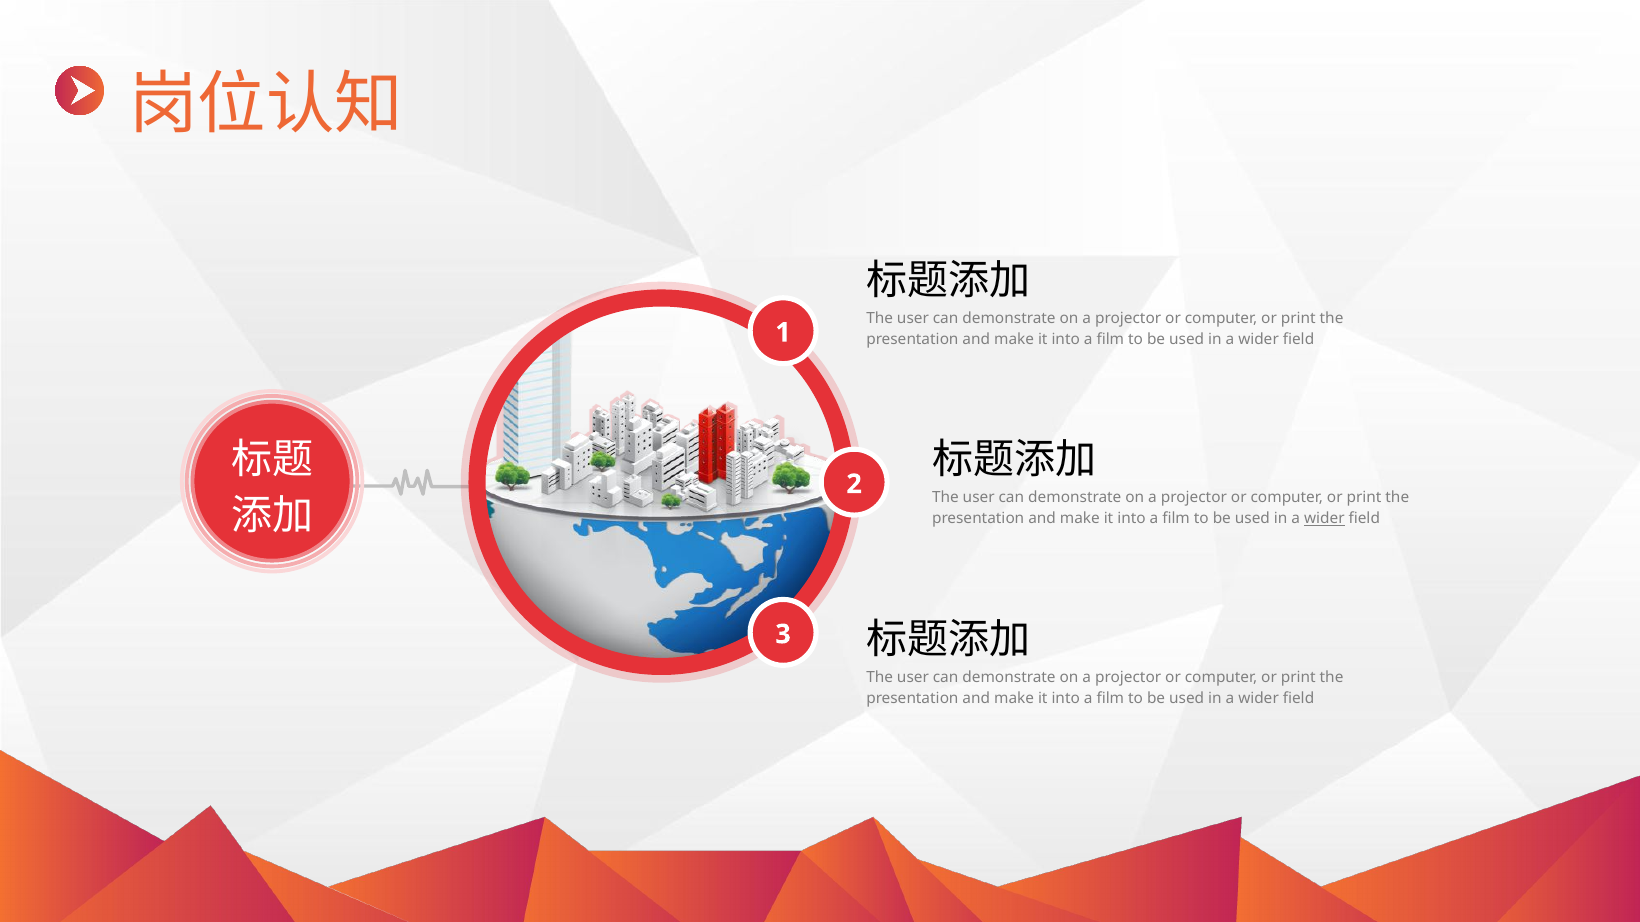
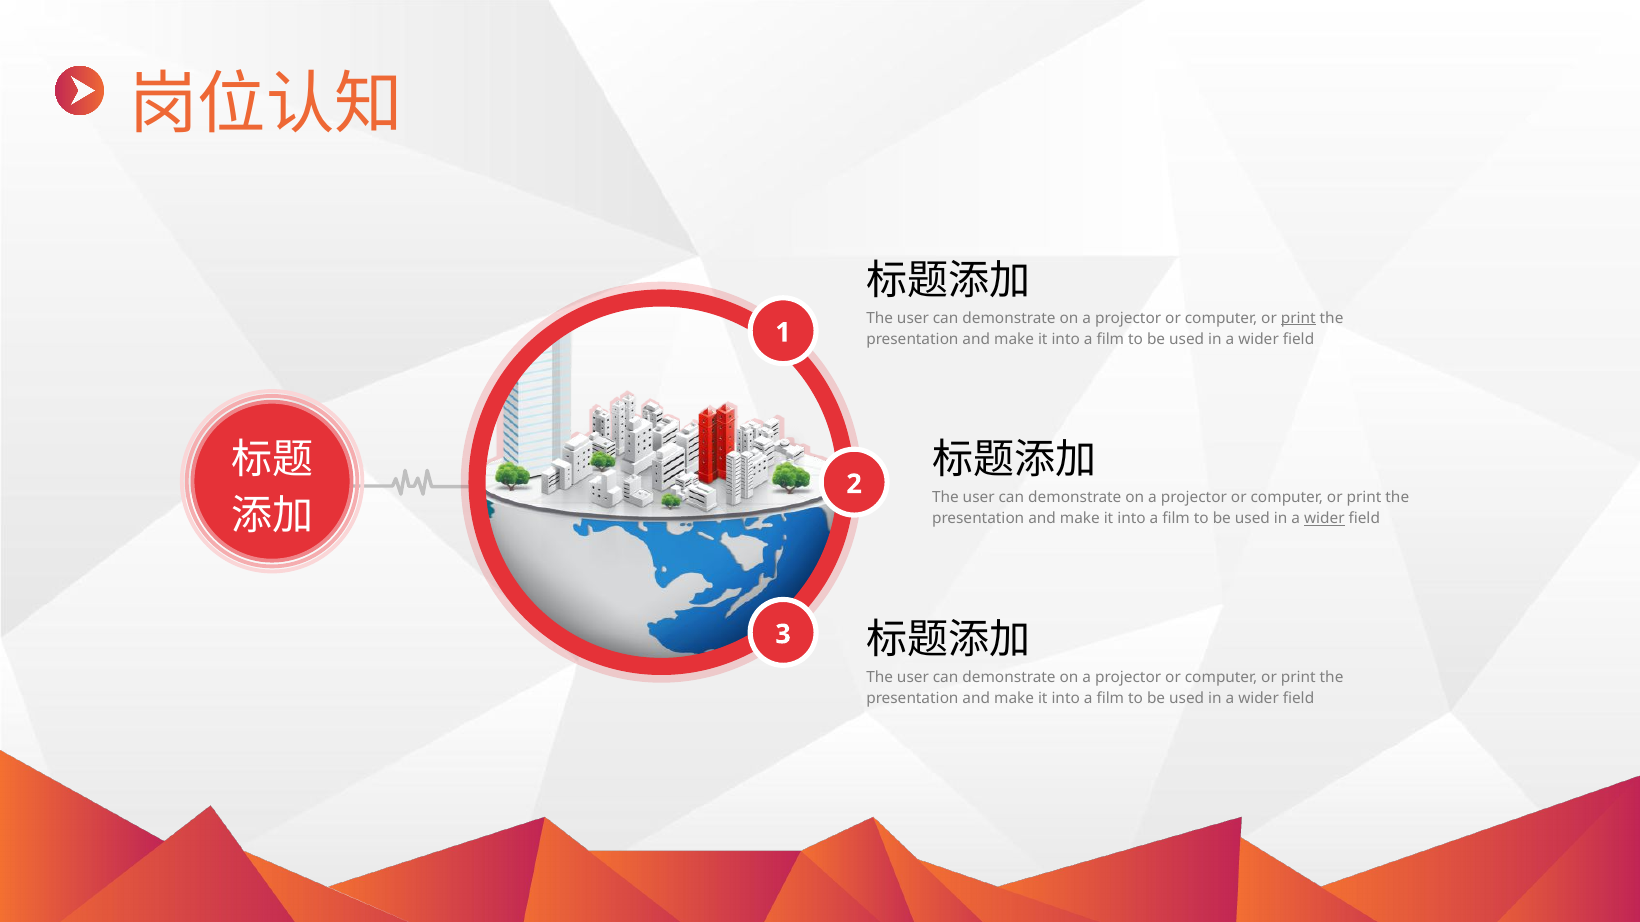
print underline: none -> present (1298, 318)
